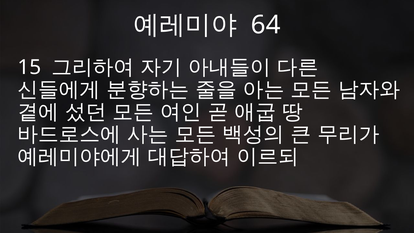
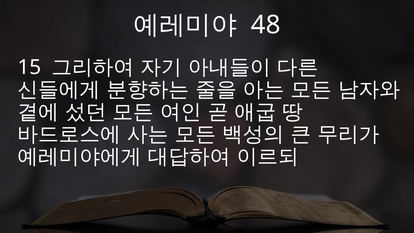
64: 64 -> 48 (266, 25)
